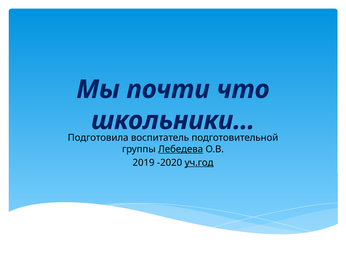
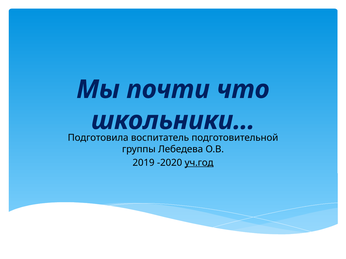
Лебедева underline: present -> none (181, 149)
